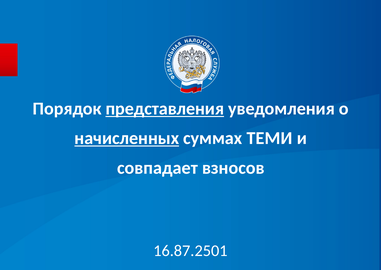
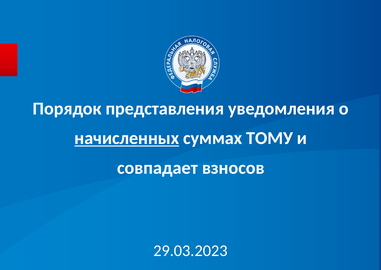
представления underline: present -> none (165, 108)
ТЕМИ: ТЕМИ -> ТОМУ (270, 138)
16.87.2501: 16.87.2501 -> 29.03.2023 (190, 250)
